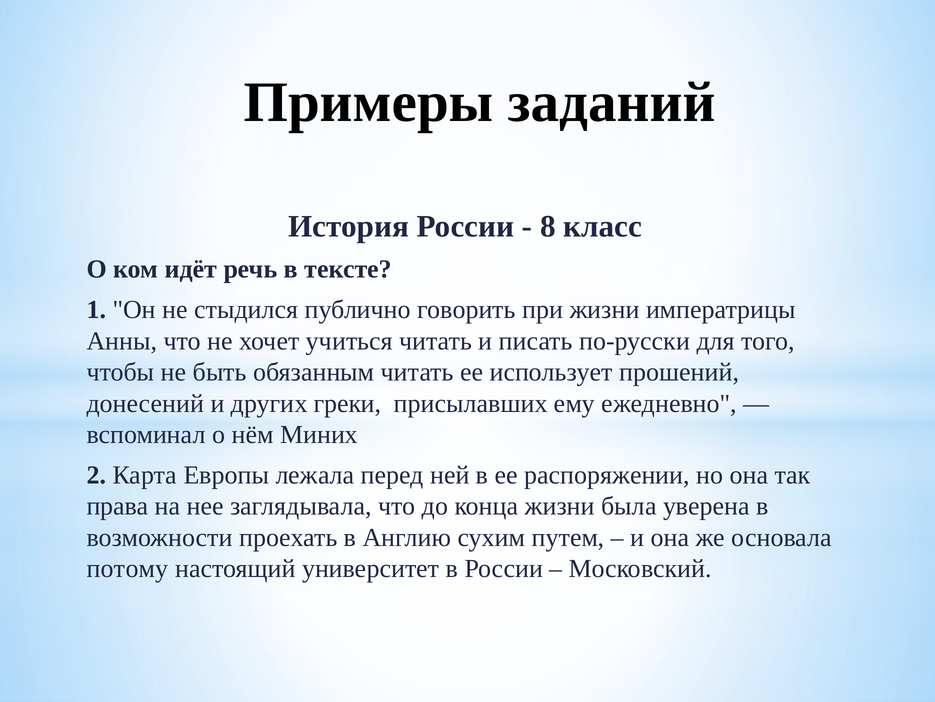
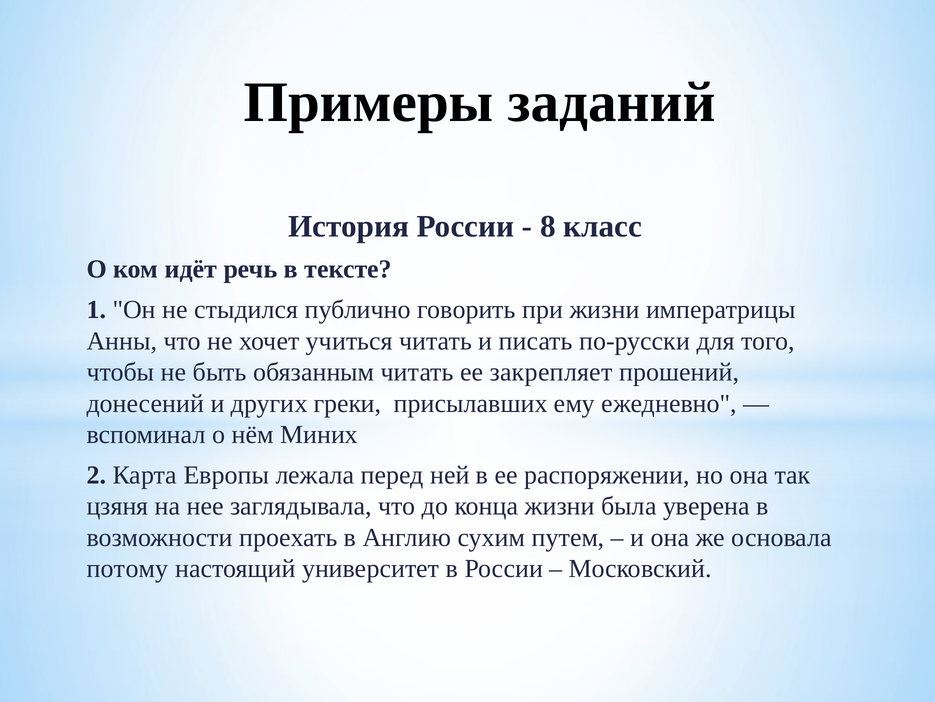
использует: использует -> закрепляет (551, 372)
права: права -> цзяня (118, 506)
